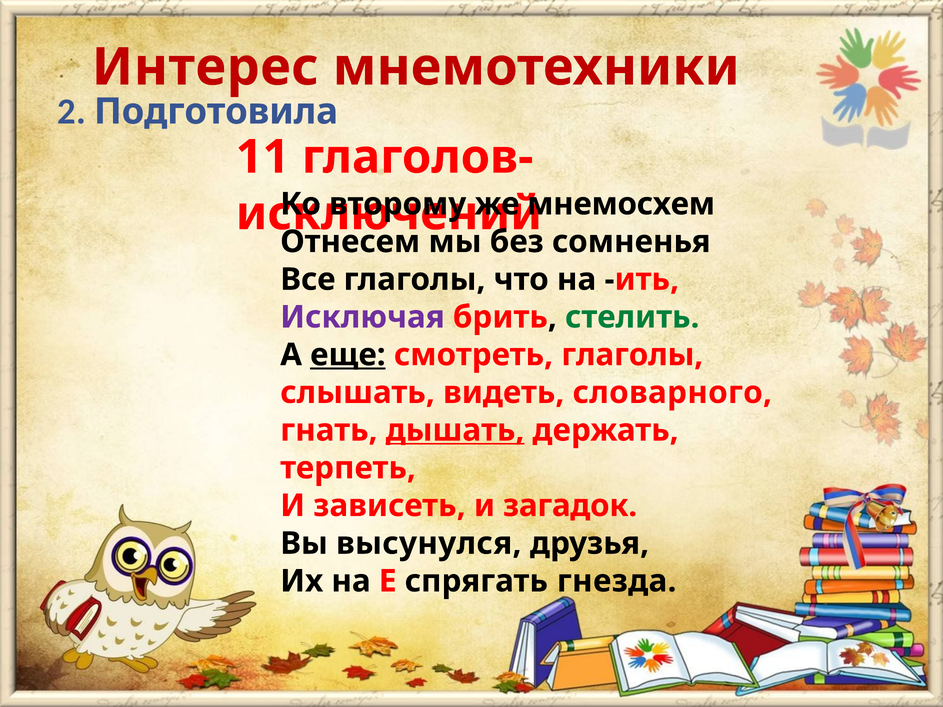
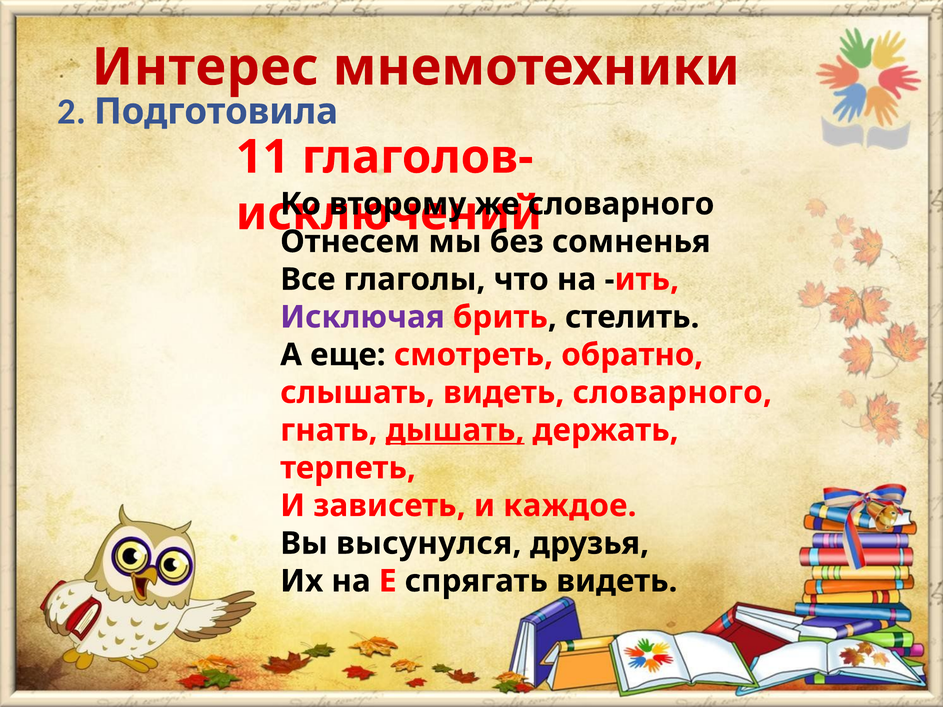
мнемосхем: мнемосхем -> словарного (621, 204)
стелить colour: green -> black (632, 317)
еще underline: present -> none (348, 355)
смотреть глаголы: глаголы -> обратно (632, 355)
загадок: загадок -> каждое (570, 506)
спрягать гнезда: гнезда -> видеть (617, 581)
